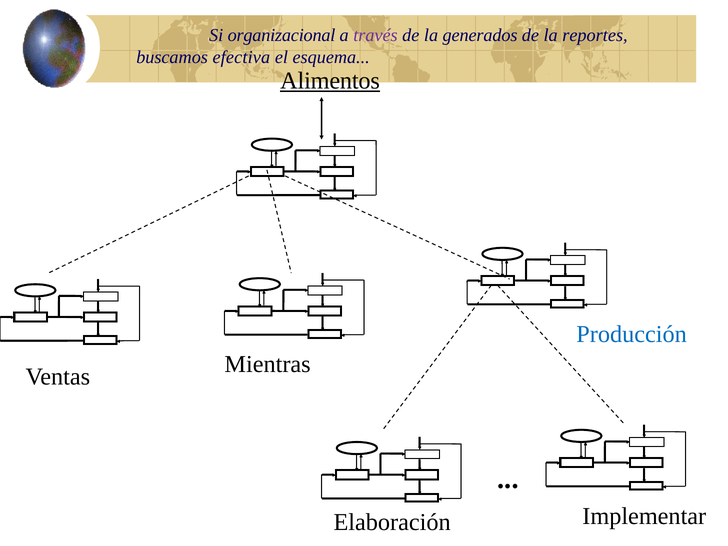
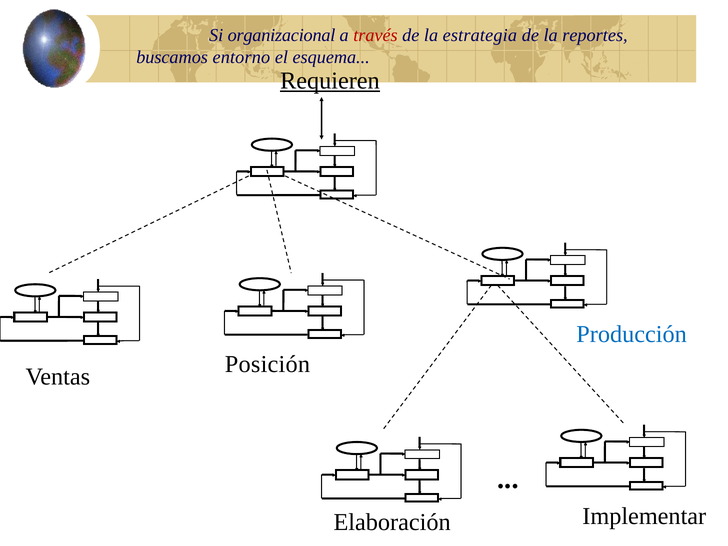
través colour: purple -> red (375, 35)
generados: generados -> estrategia (480, 35)
efectiva: efectiva -> entorno (241, 57)
Alimentos: Alimentos -> Requieren (330, 80)
Mientras: Mientras -> Posición (267, 364)
